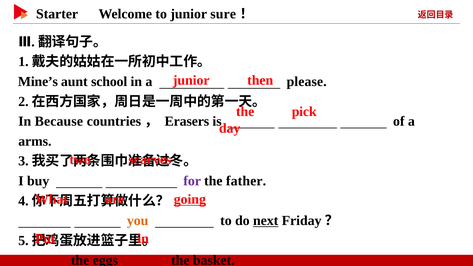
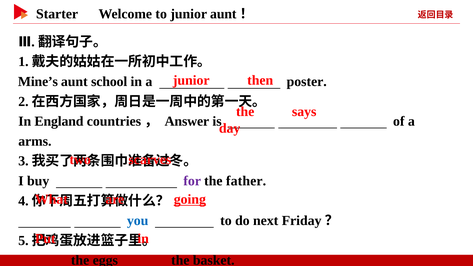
junior sure: sure -> aunt (223, 14)
please: please -> poster (307, 82)
pick: pick -> says (304, 112)
Because: Because -> England (59, 121)
Erasers: Erasers -> Answer (187, 121)
you colour: orange -> blue (138, 221)
next underline: present -> none (266, 221)
